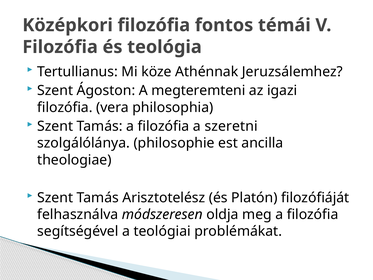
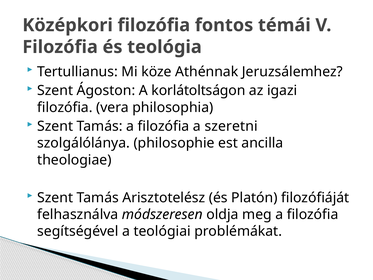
megteremteni: megteremteni -> korlátoltságon (198, 91)
